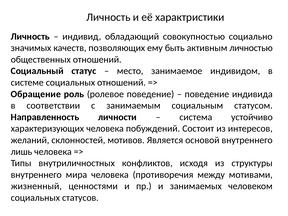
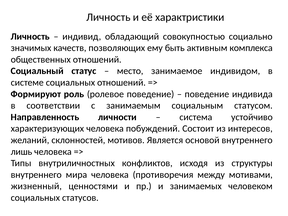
личностью: личностью -> комплекса (251, 48)
Обращение: Обращение -> Формируют (36, 94)
